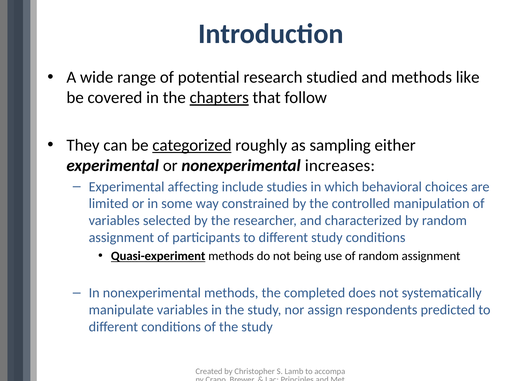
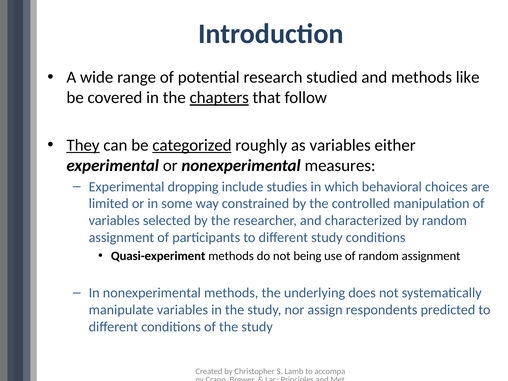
They underline: none -> present (83, 145)
as sampling: sampling -> variables (340, 145)
increases: increases -> measures (340, 165)
affecting: affecting -> dropping (193, 187)
Quasi-experiment underline: present -> none (158, 256)
completed: completed -> underlying (315, 293)
